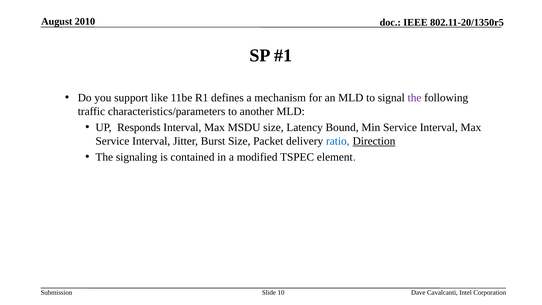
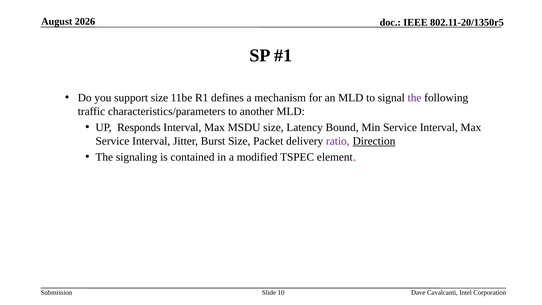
2010: 2010 -> 2026 (85, 22)
support like: like -> size (159, 98)
ratio colour: blue -> purple (338, 141)
